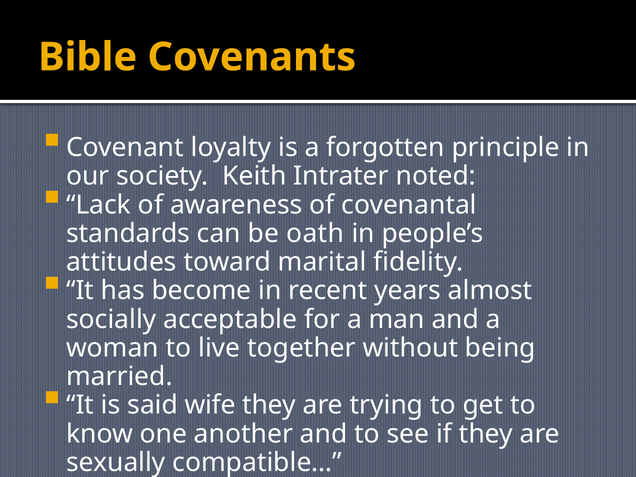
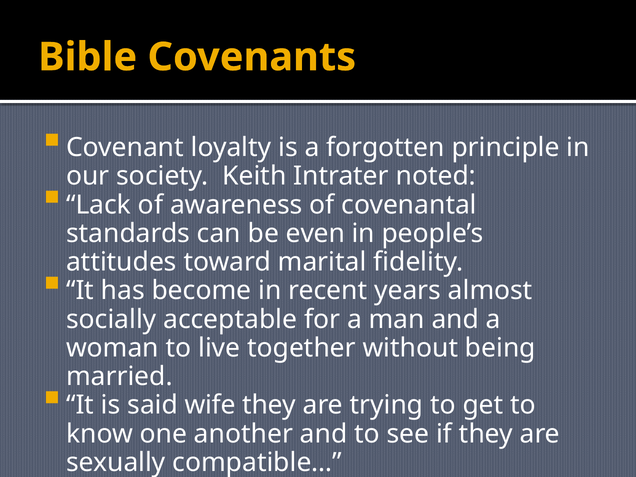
oath: oath -> even (315, 233)
